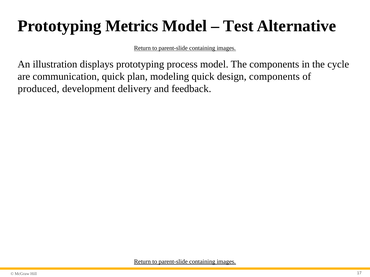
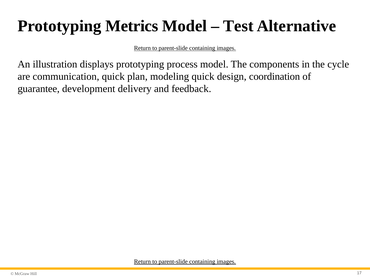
design components: components -> coordination (275, 77)
produced: produced -> guarantee (39, 89)
